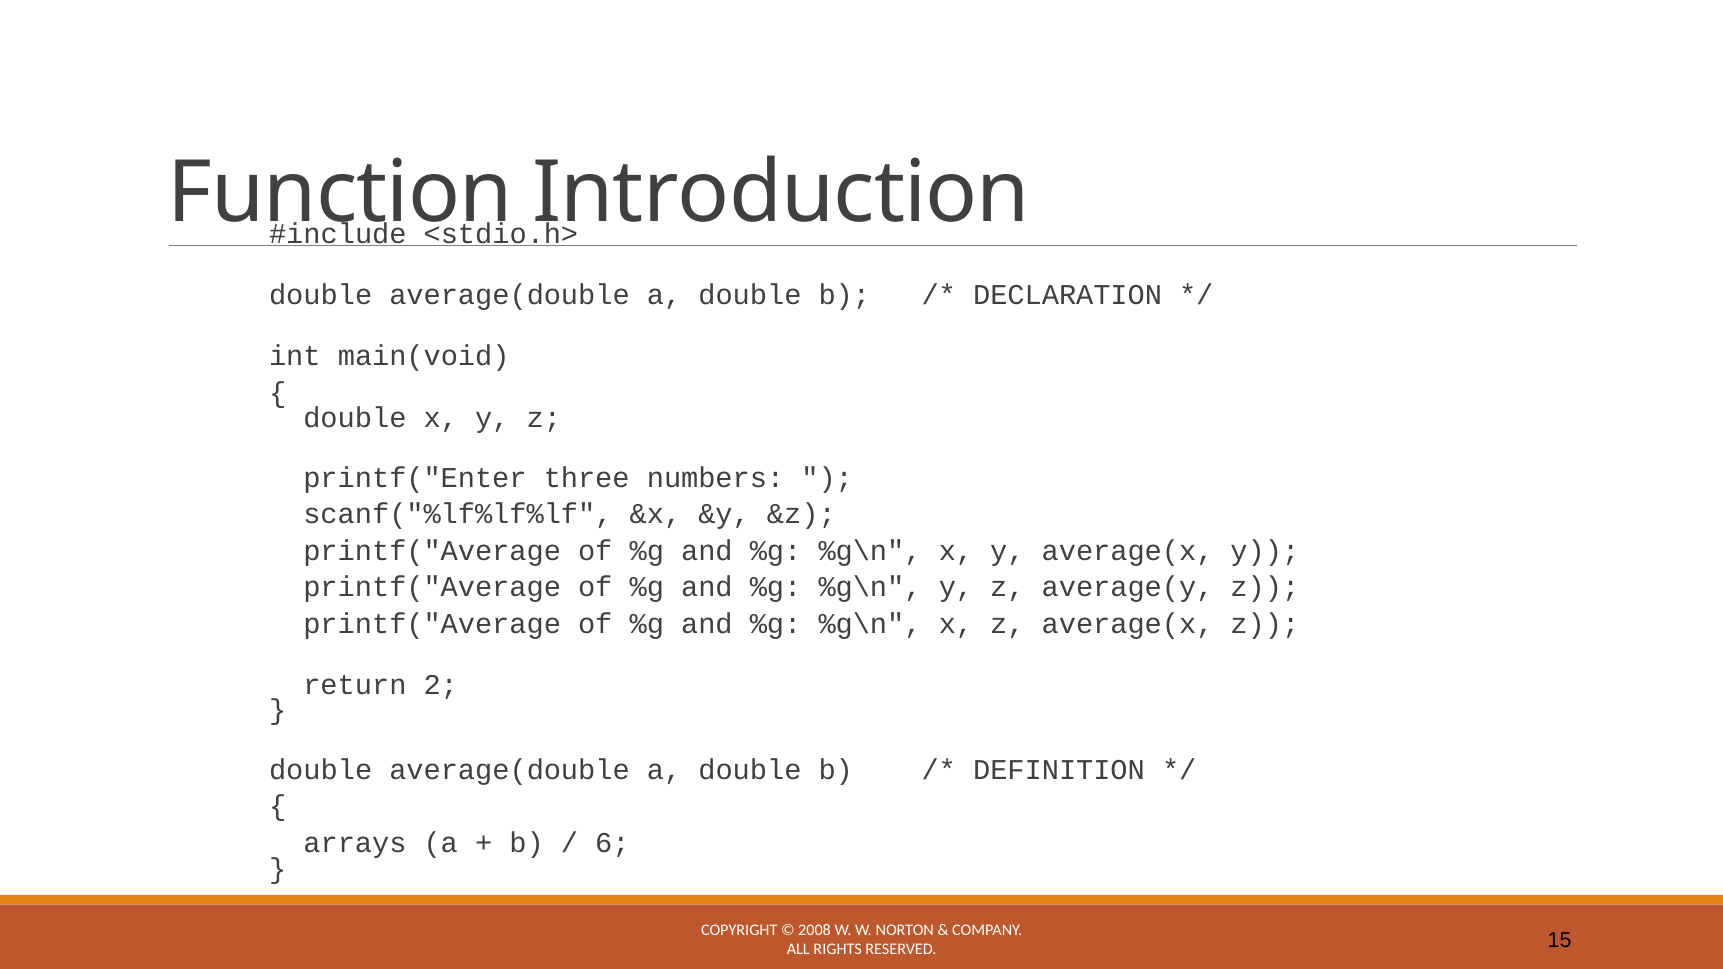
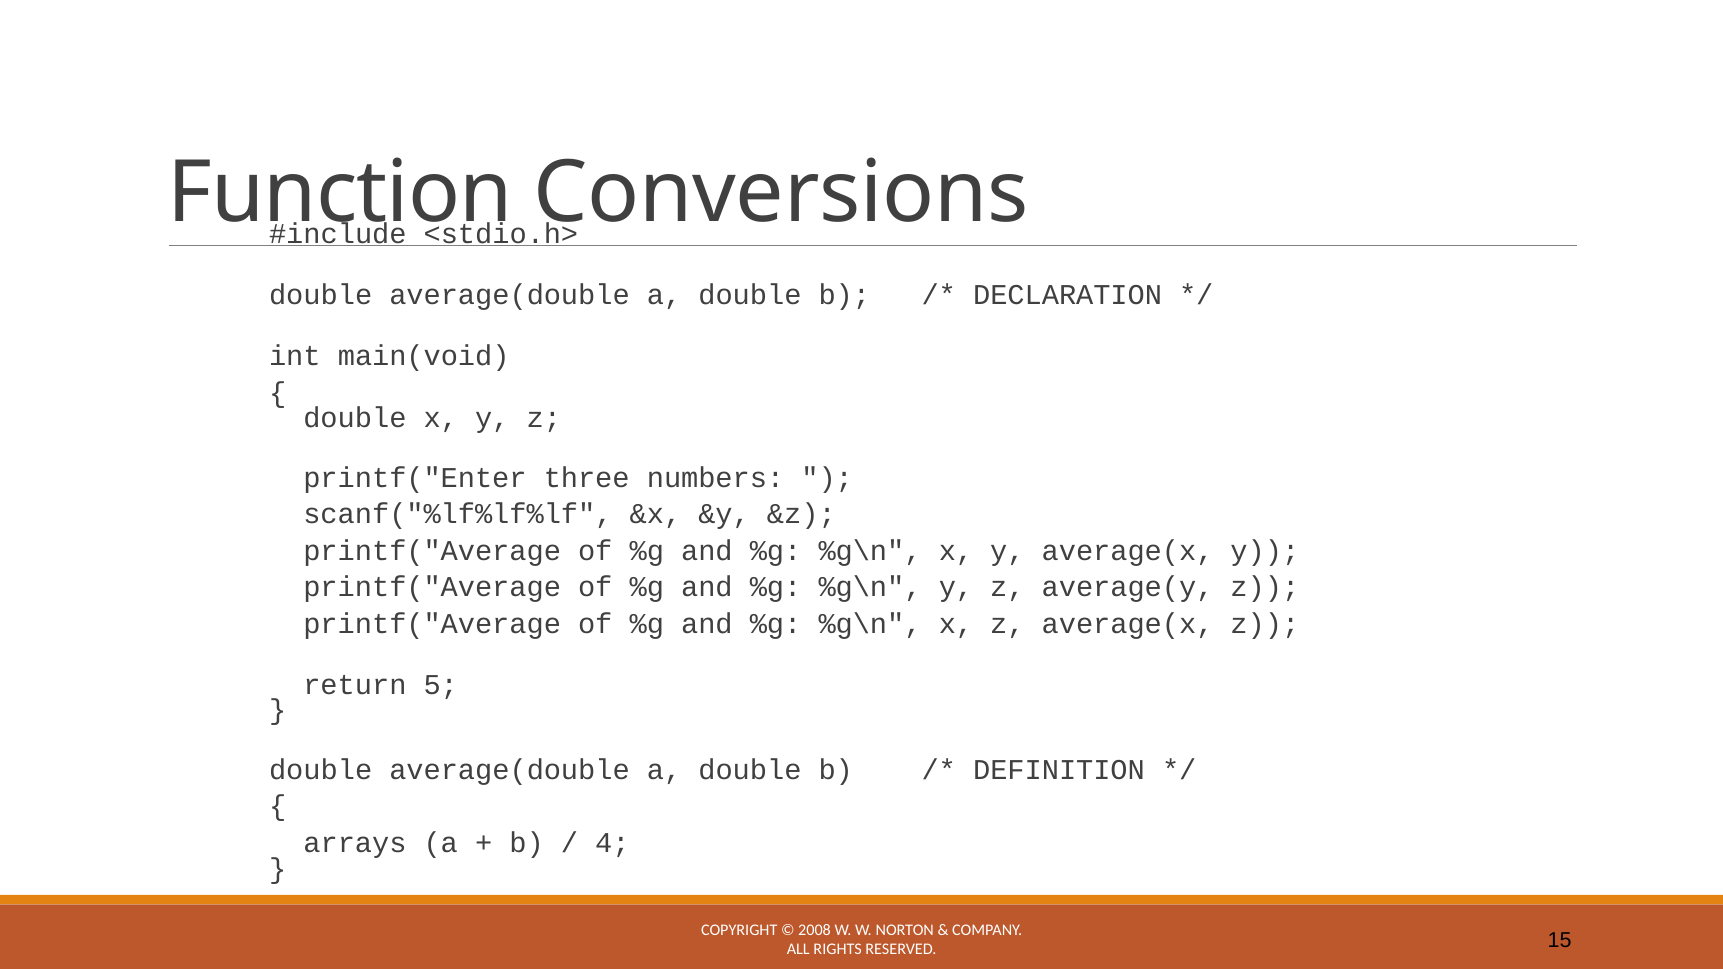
Introduction: Introduction -> Conversions (781, 193)
2: 2 -> 5 (441, 685)
6: 6 -> 4 (612, 843)
